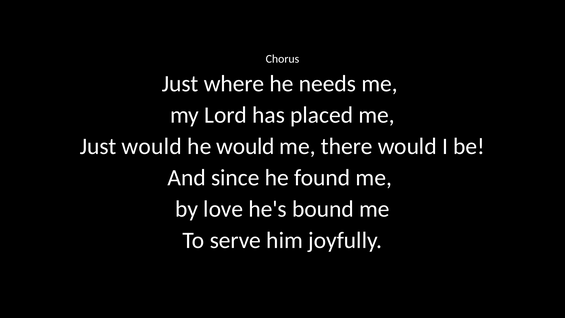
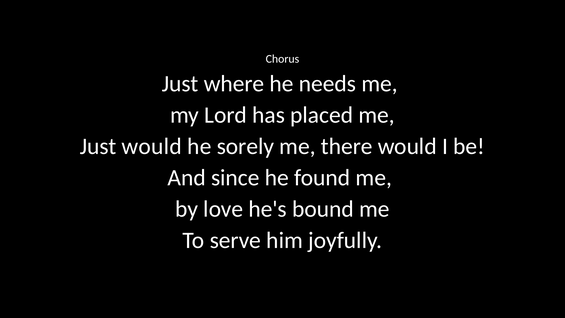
he would: would -> sorely (245, 146)
